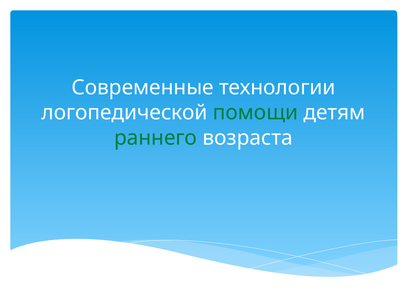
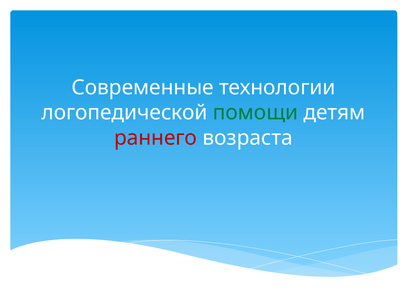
раннего colour: green -> red (156, 137)
